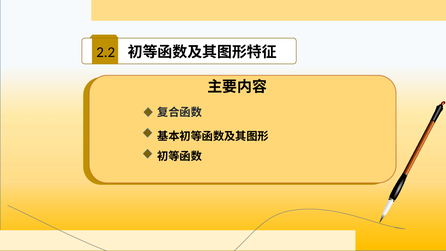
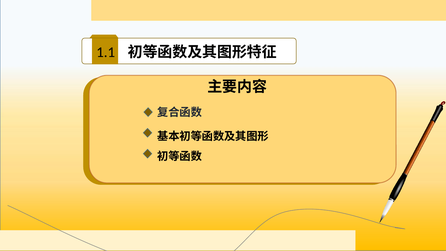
2.2: 2.2 -> 1.1 (106, 52)
